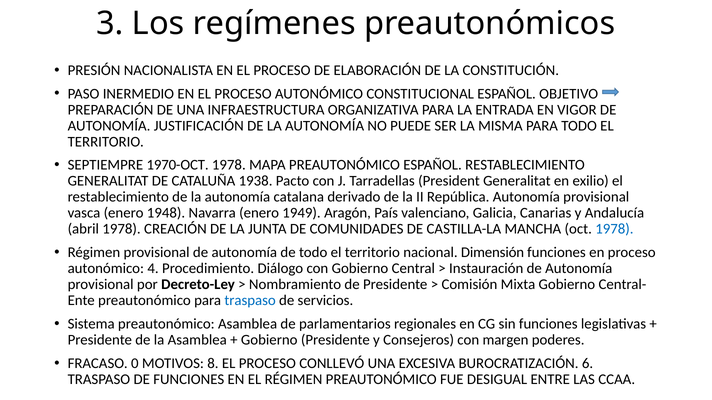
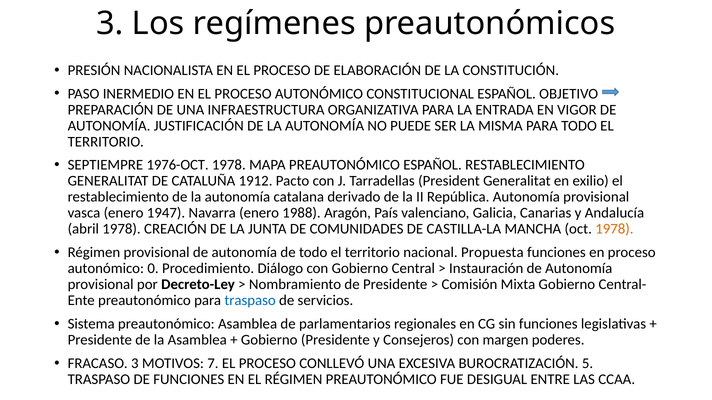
1970-OCT: 1970-OCT -> 1976-OCT (178, 165)
1938: 1938 -> 1912 (256, 181)
1948: 1948 -> 1947 (166, 213)
1949: 1949 -> 1988 (302, 213)
1978 colour: blue -> orange (614, 229)
Dimensión: Dimensión -> Propuesta (492, 253)
4: 4 -> 0 (153, 269)
FRACASO 0: 0 -> 3 (135, 364)
8: 8 -> 7 (213, 364)
6: 6 -> 5 (588, 364)
